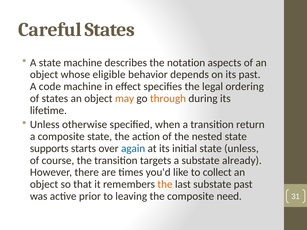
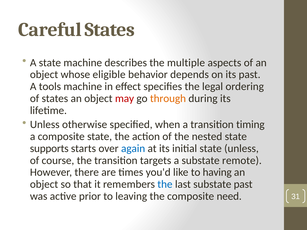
notation: notation -> multiple (186, 63)
code: code -> tools (50, 87)
may colour: orange -> red (125, 99)
return: return -> timing (250, 125)
already: already -> remote (242, 161)
collect: collect -> having (217, 173)
the colour: orange -> blue (165, 184)
